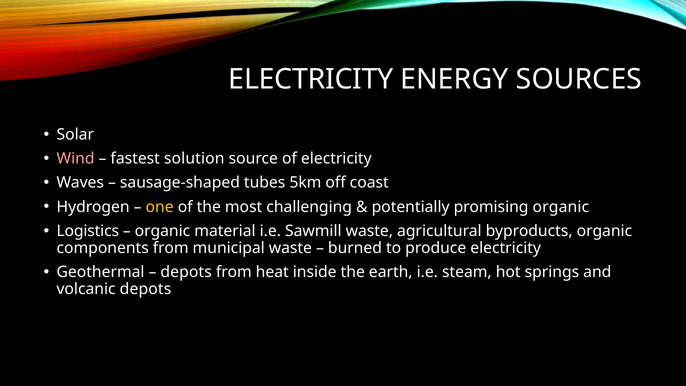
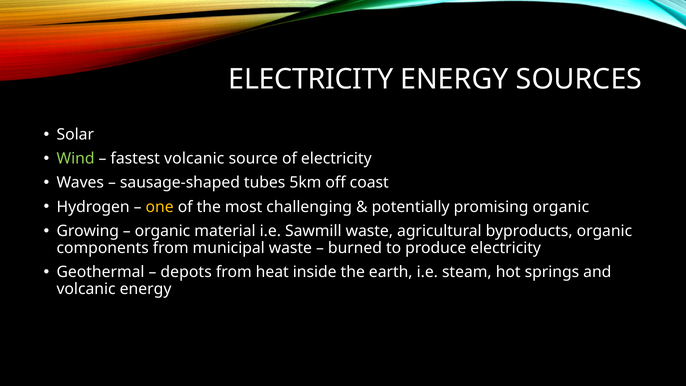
Wind colour: pink -> light green (76, 159)
fastest solution: solution -> volcanic (194, 159)
Logistics: Logistics -> Growing (88, 231)
volcanic depots: depots -> energy (146, 289)
